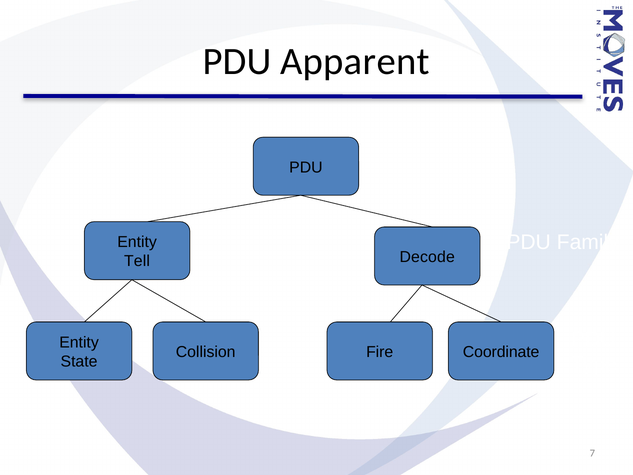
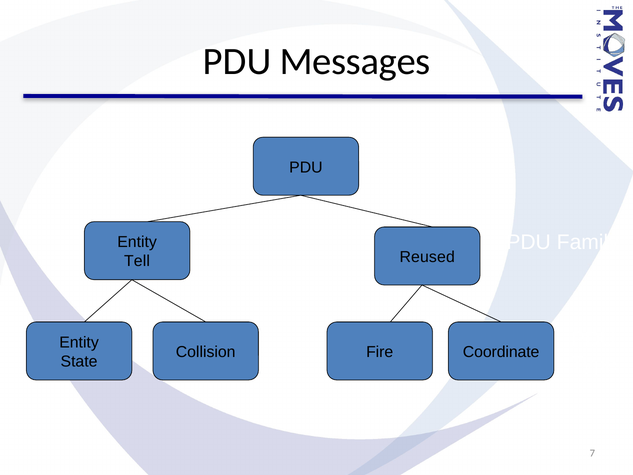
Apparent: Apparent -> Messages (355, 61)
Decode: Decode -> Reused (427, 257)
